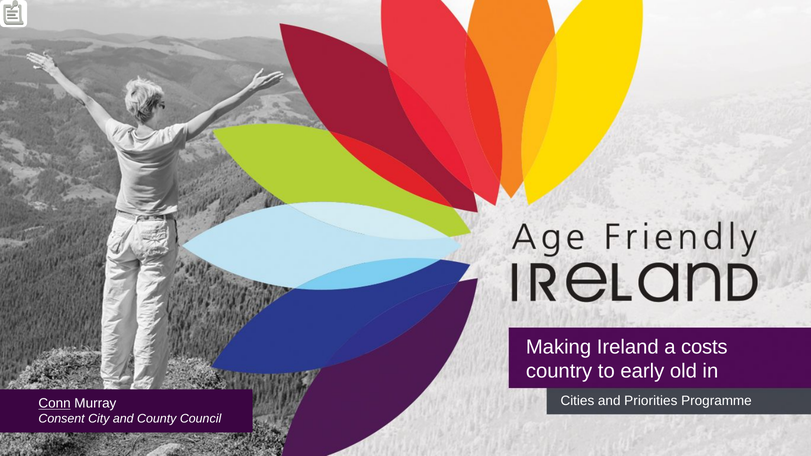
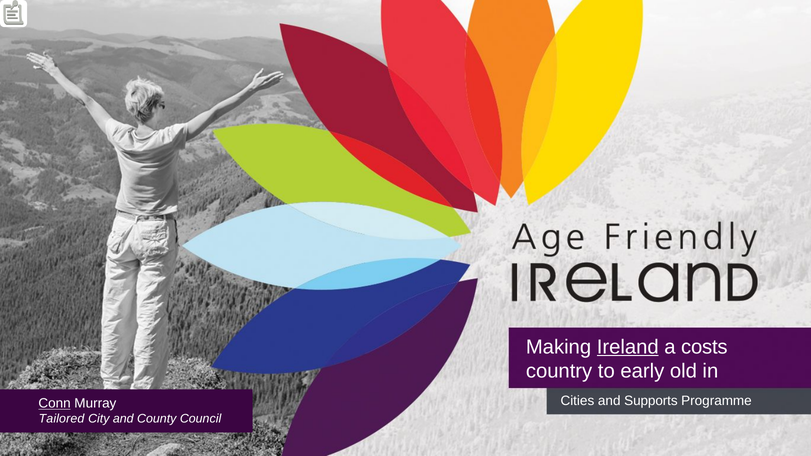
Ireland underline: none -> present (628, 347)
Priorities: Priorities -> Supports (651, 401)
Consent: Consent -> Tailored (61, 419)
